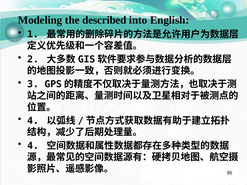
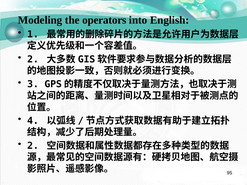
described: described -> operators (104, 20)
4: 4 -> 2 (33, 146)
